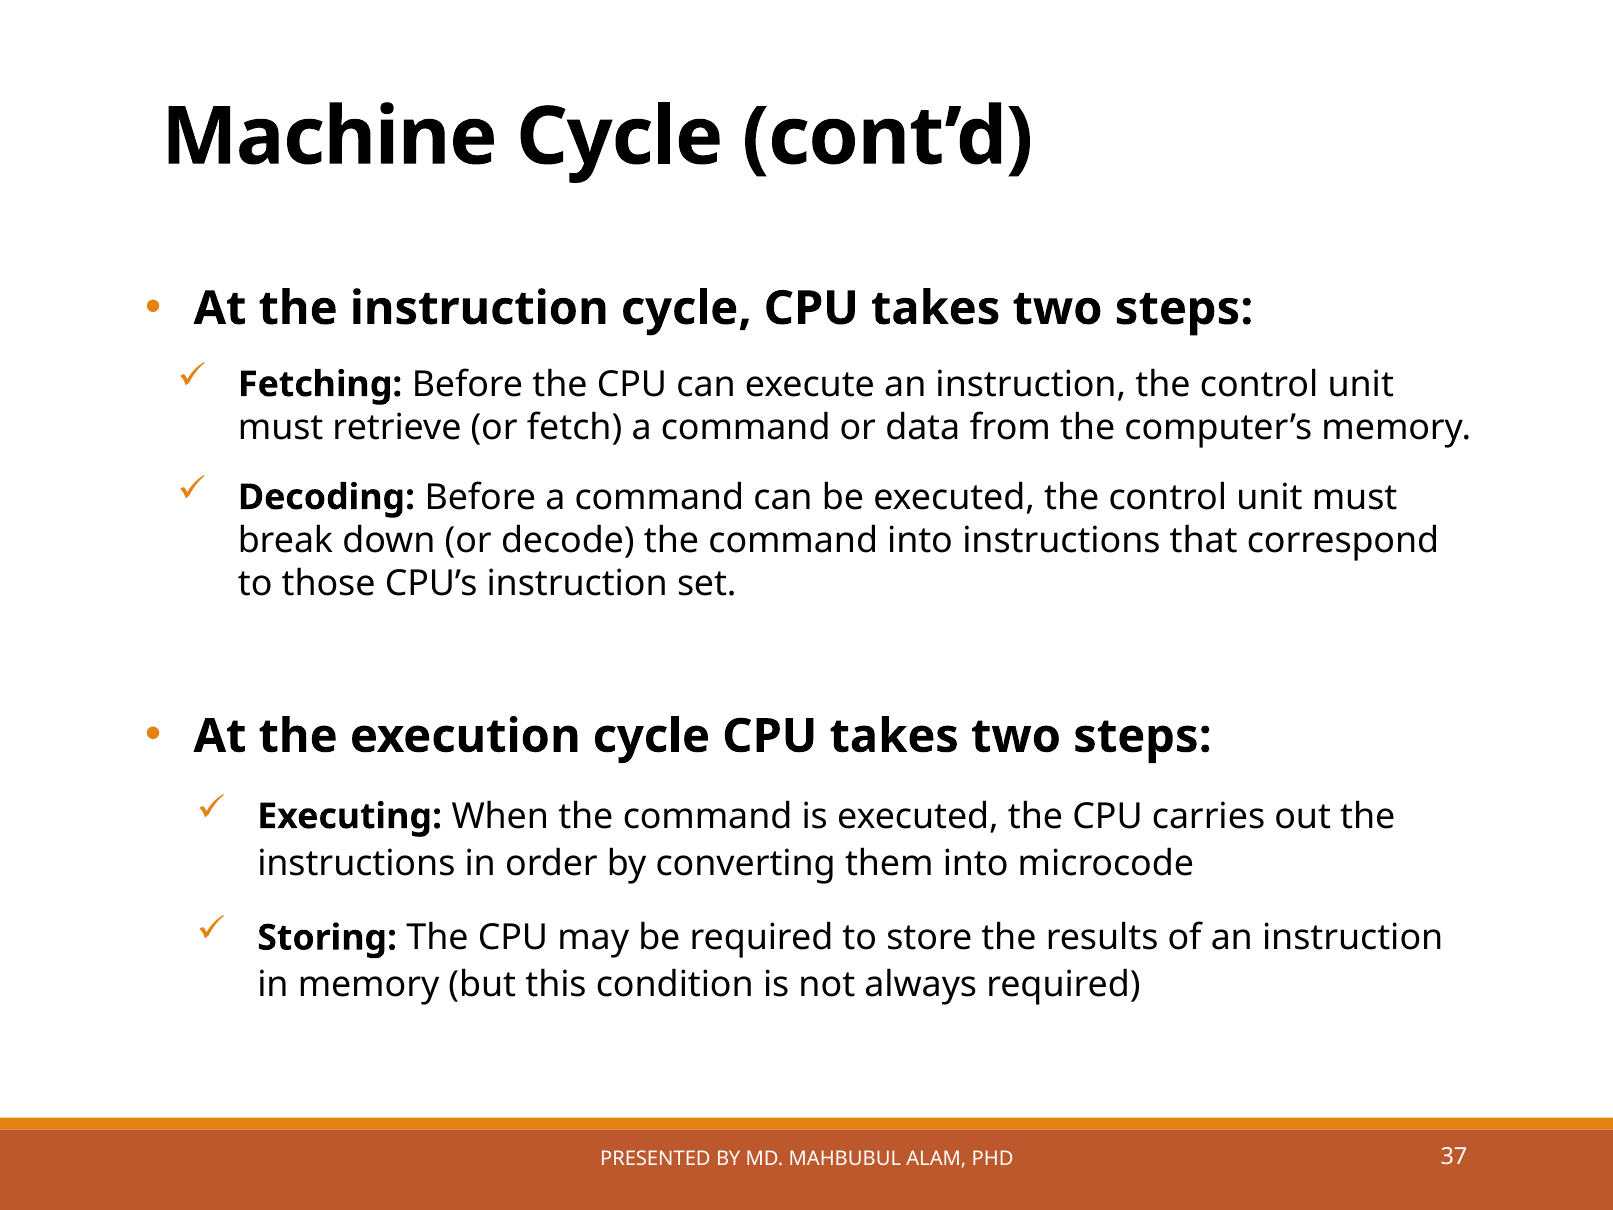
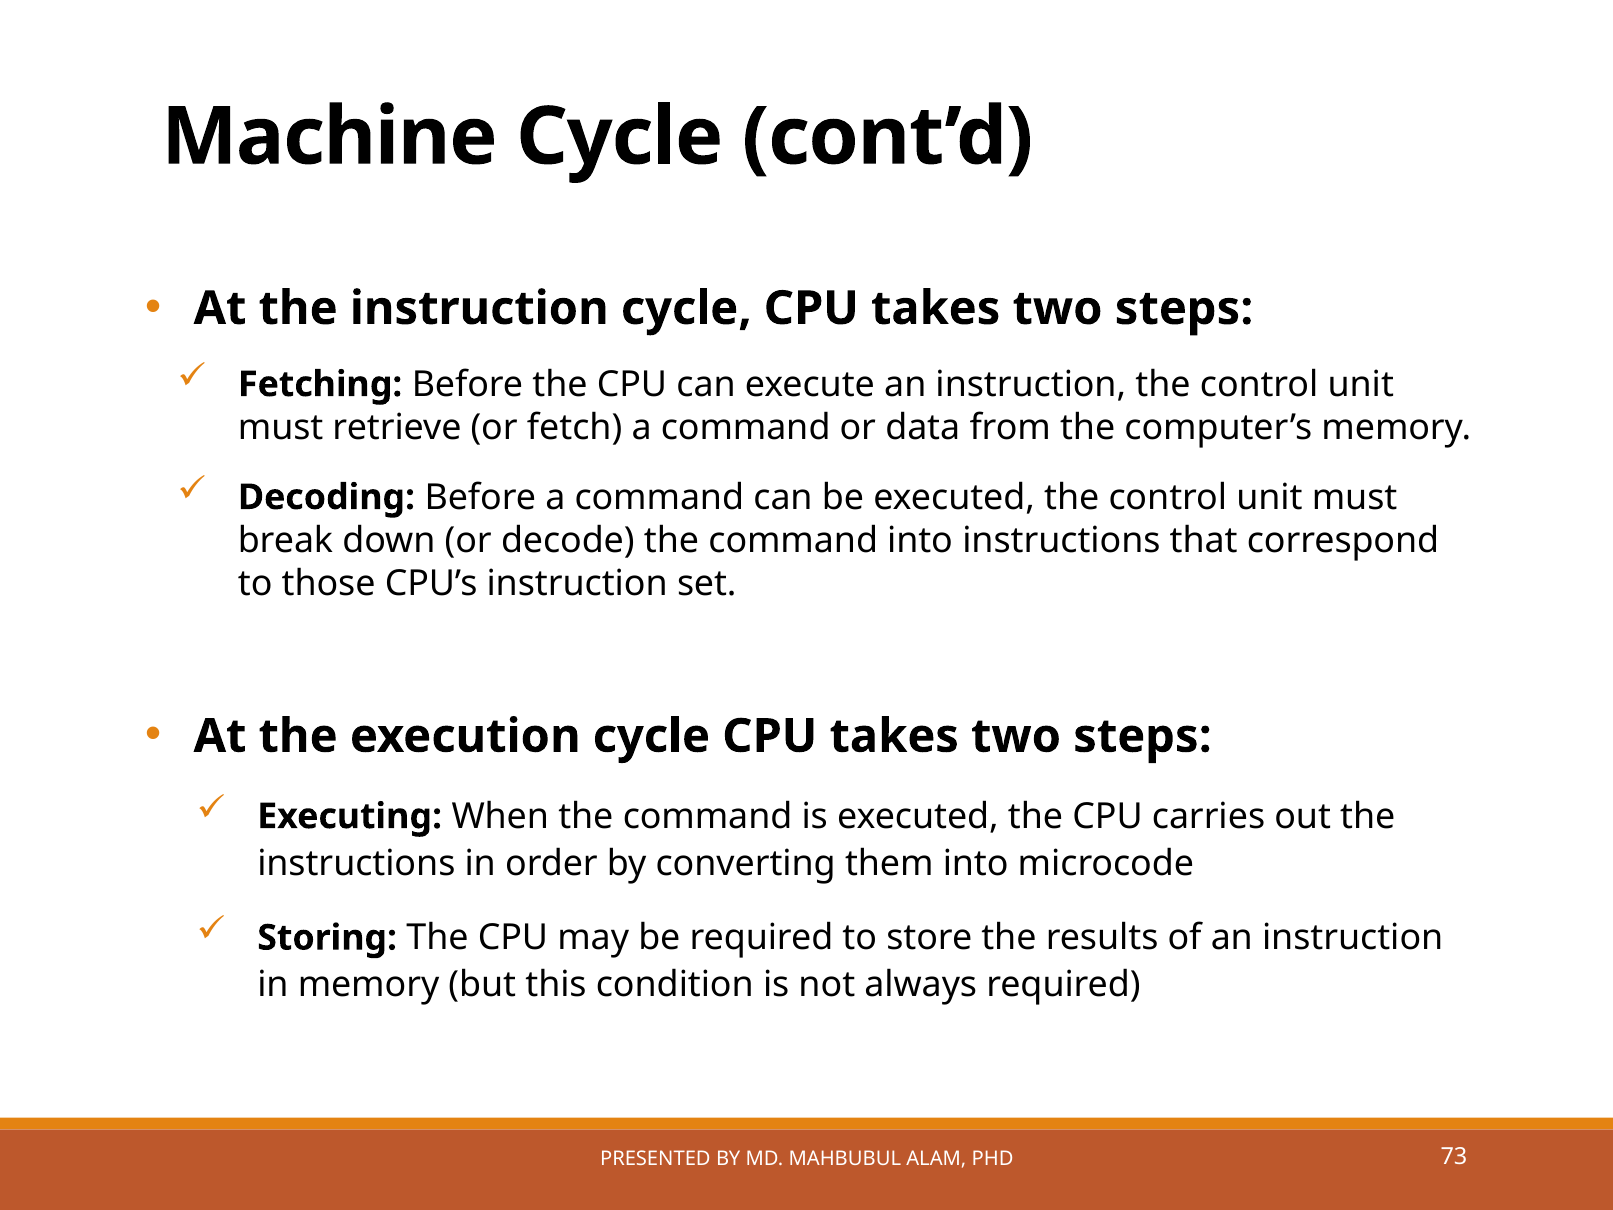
37: 37 -> 73 (1454, 1157)
